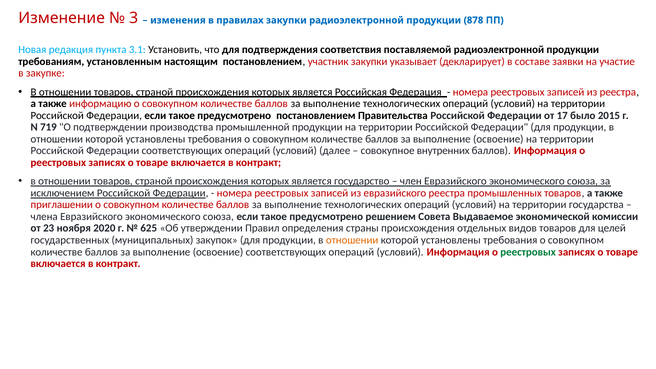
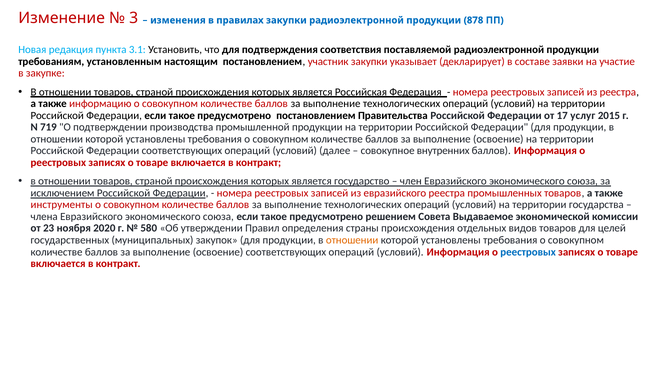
было: было -> услуг (583, 116)
приглашении: приглашении -> инструменты (62, 205)
625: 625 -> 580 (149, 228)
реестровых colour: green -> blue (528, 252)
